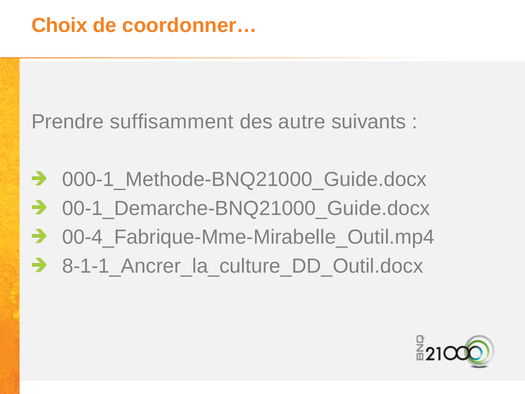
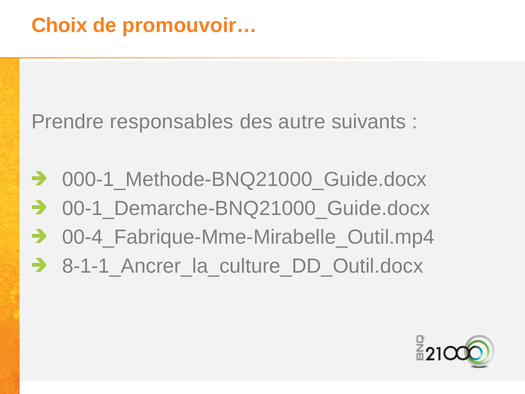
coordonner…: coordonner… -> promouvoir… (190, 25)
suffisamment: suffisamment -> responsables (172, 122)
